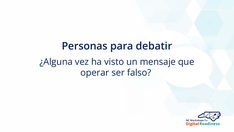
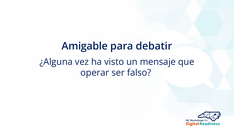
Personas: Personas -> Amigable (85, 46)
